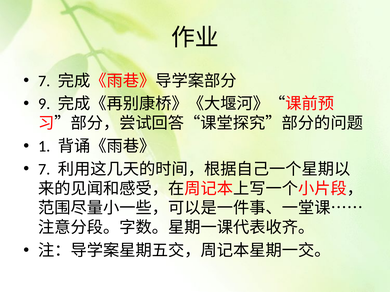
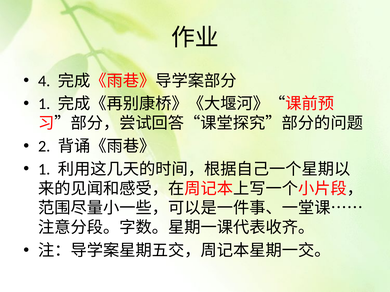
7: 7 -> 4 (44, 81)
9: 9 -> 1 (44, 104)
1: 1 -> 2 (44, 147)
7: 7 -> 1 (44, 169)
